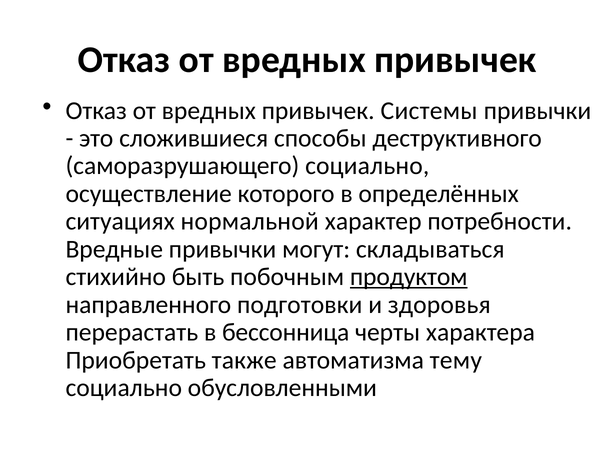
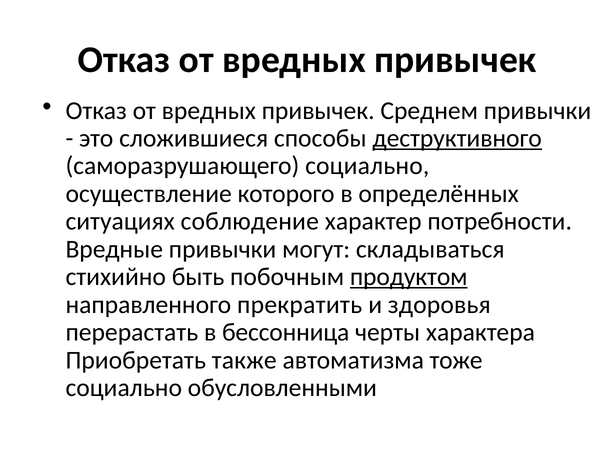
Системы: Системы -> Среднем (429, 110)
деструктивного underline: none -> present (457, 138)
нормальной: нормальной -> соблюдение (250, 221)
подготовки: подготовки -> прекратить (300, 304)
тему: тему -> тоже (456, 359)
